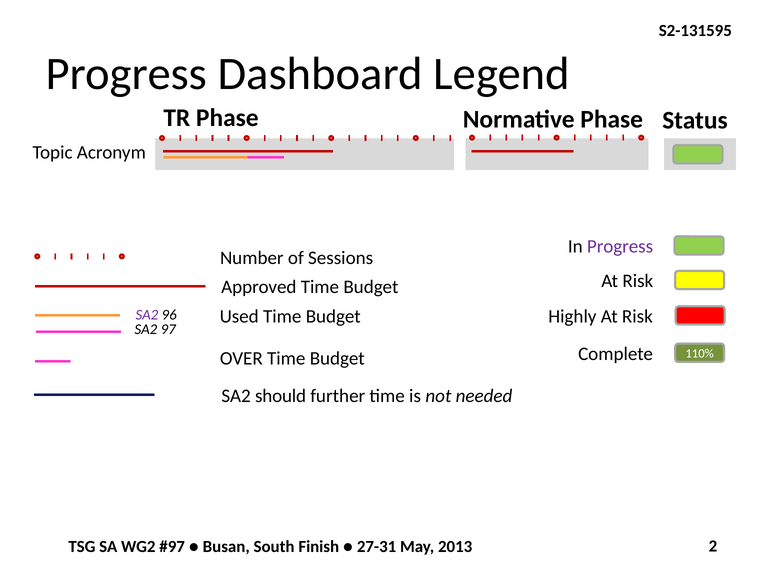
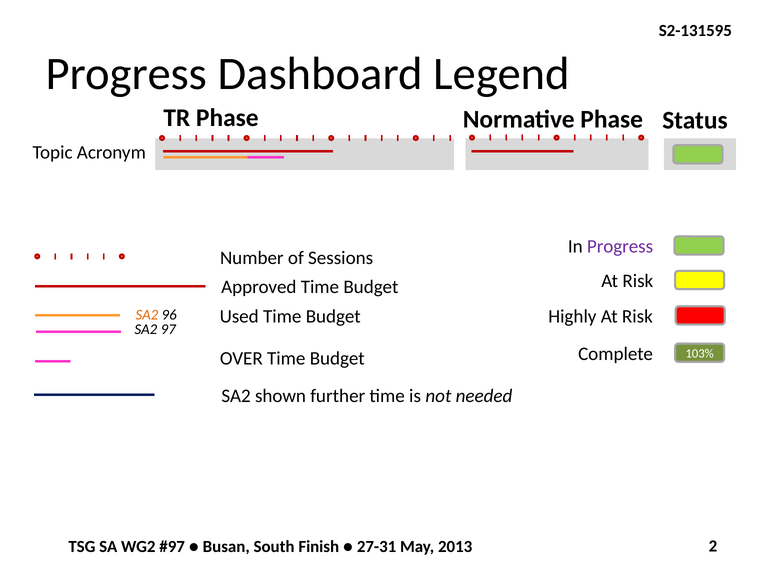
SA2 colour: purple -> orange (147, 315)
110%: 110% -> 103% (700, 354)
should: should -> shown (280, 396)
